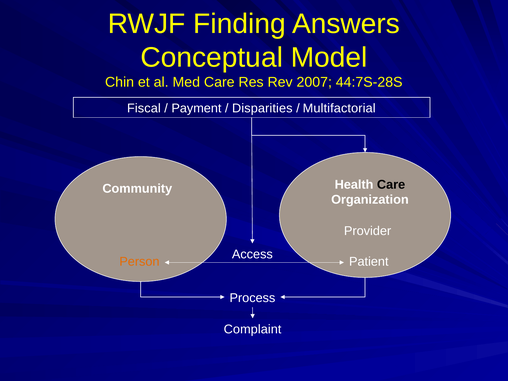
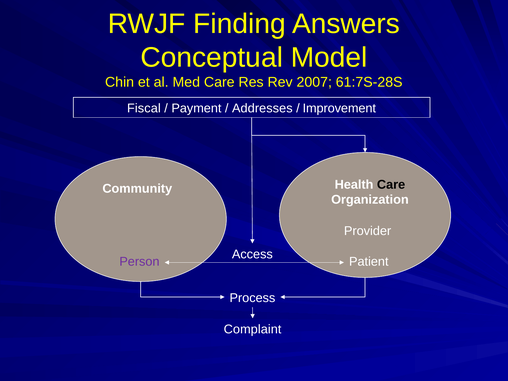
44:7S-28S: 44:7S-28S -> 61:7S-28S (369, 82)
Disparities: Disparities -> Addresses (262, 108)
Multifactorial: Multifactorial -> Improvement (339, 108)
Person colour: orange -> purple (139, 262)
